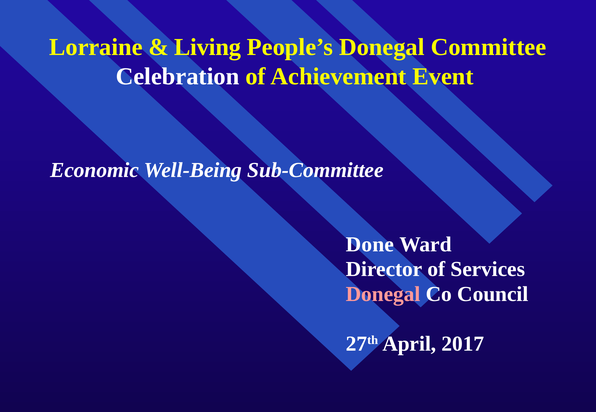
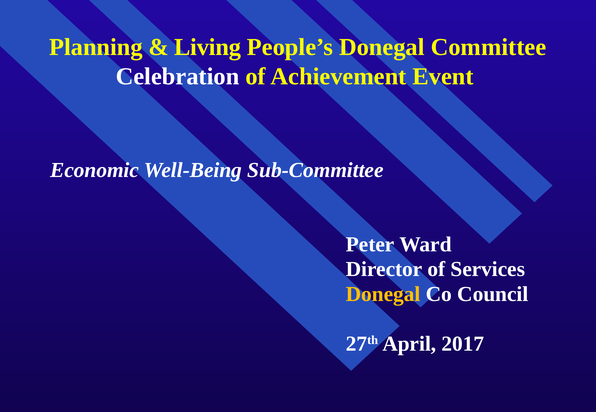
Lorraine: Lorraine -> Planning (96, 47)
Done: Done -> Peter (370, 245)
Donegal colour: pink -> yellow (383, 295)
